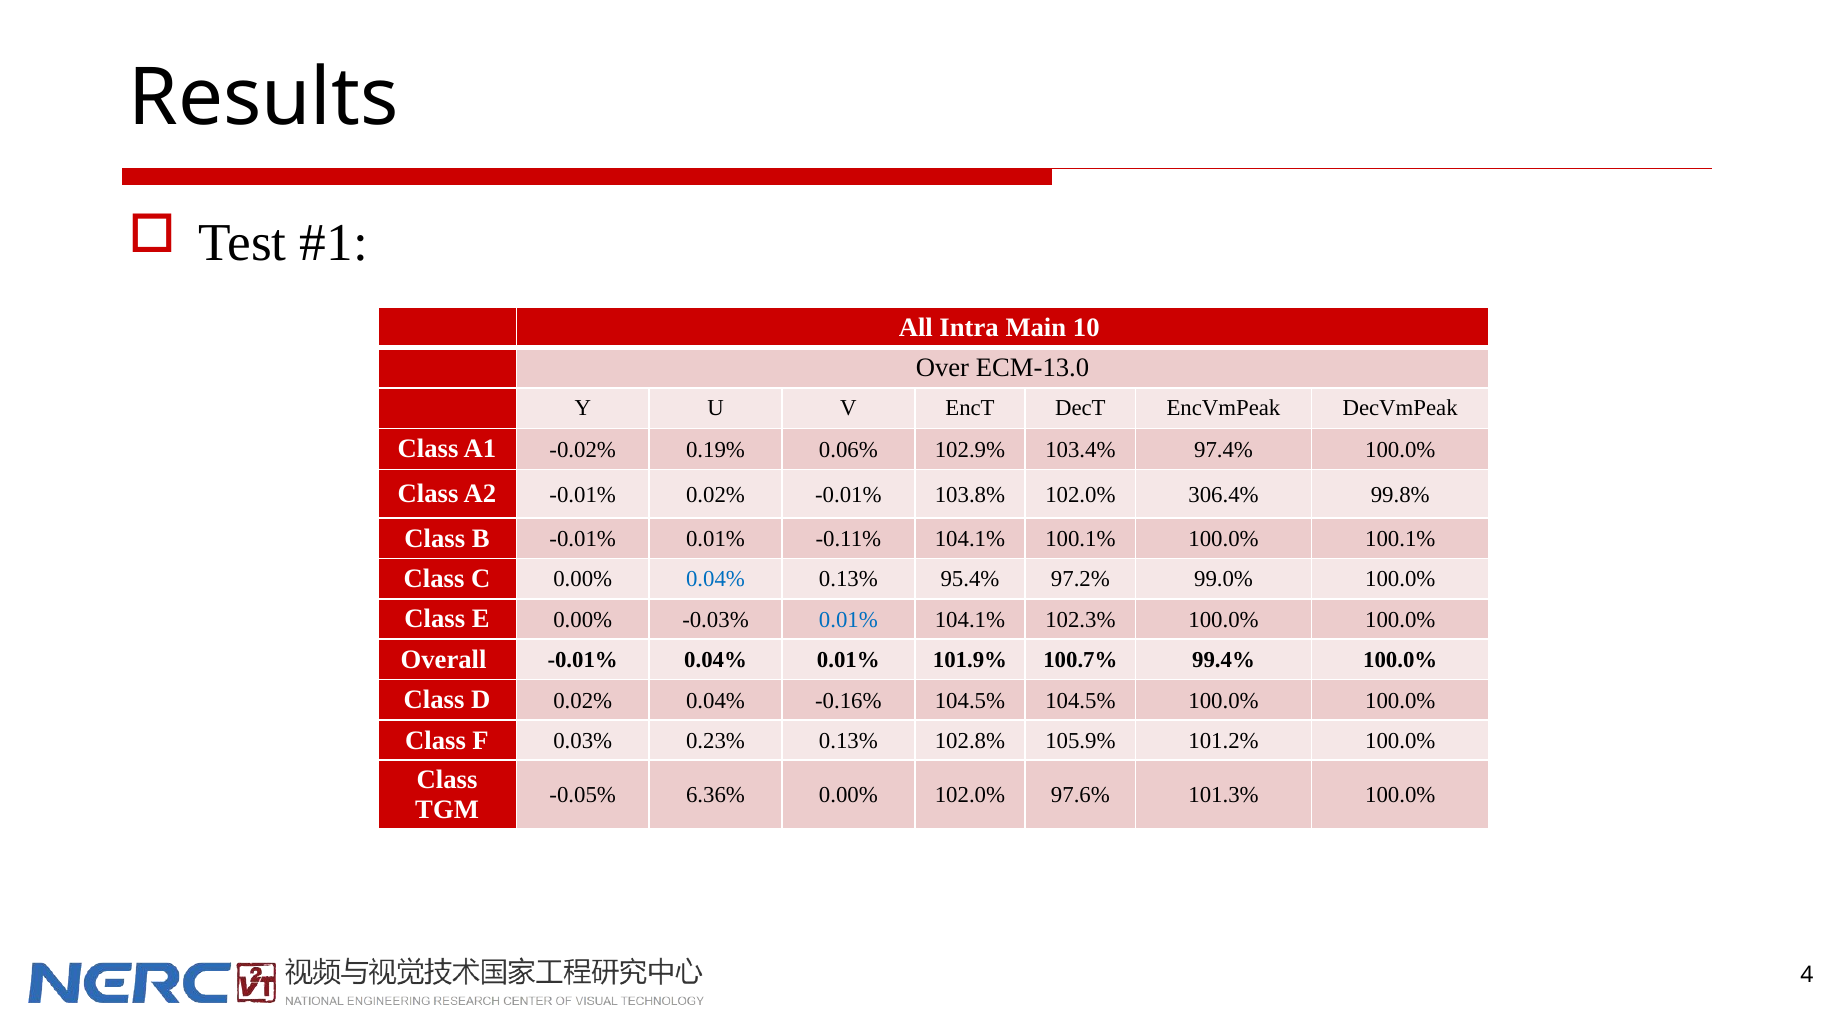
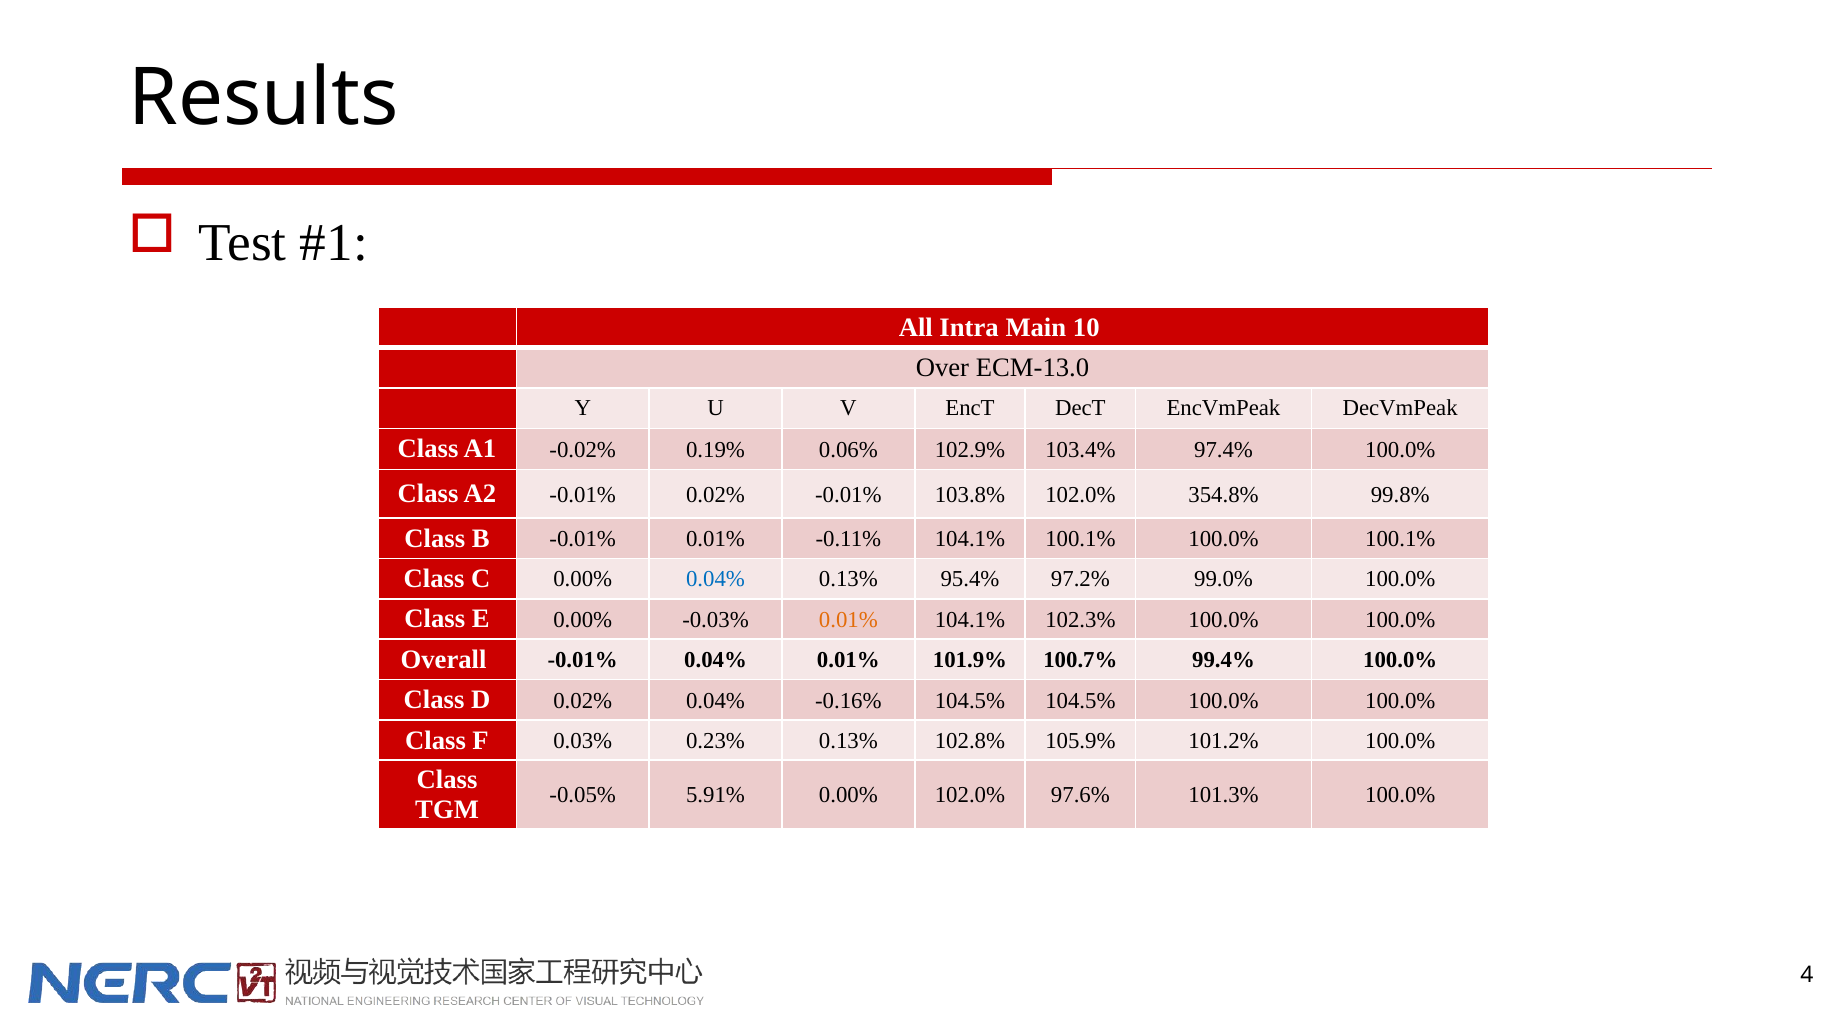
306.4%: 306.4% -> 354.8% (1224, 495)
0.01% colour: blue -> orange (848, 620)
6.36%: 6.36% -> 5.91% (716, 796)
